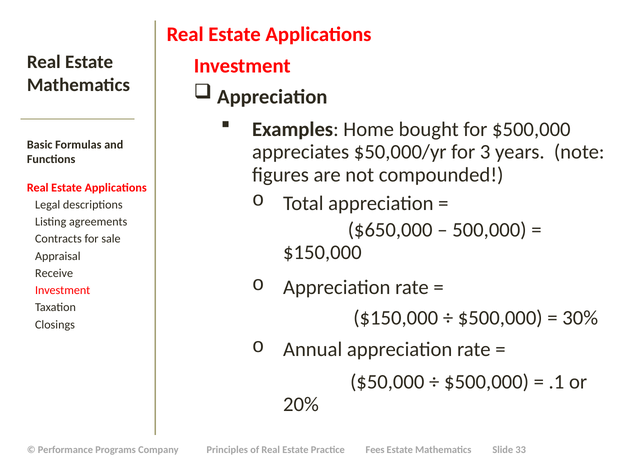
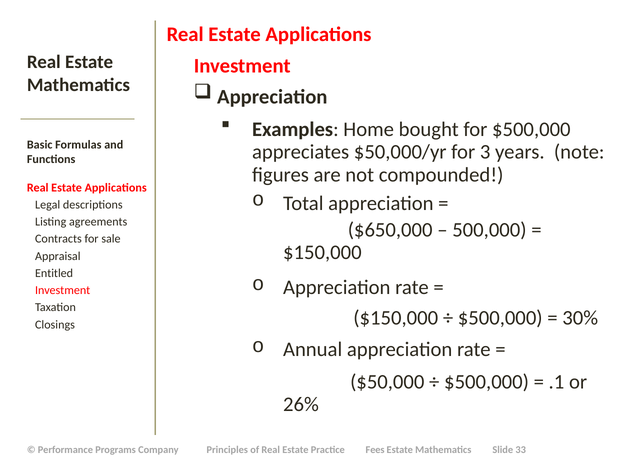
Receive: Receive -> Entitled (54, 273)
20%: 20% -> 26% (301, 404)
